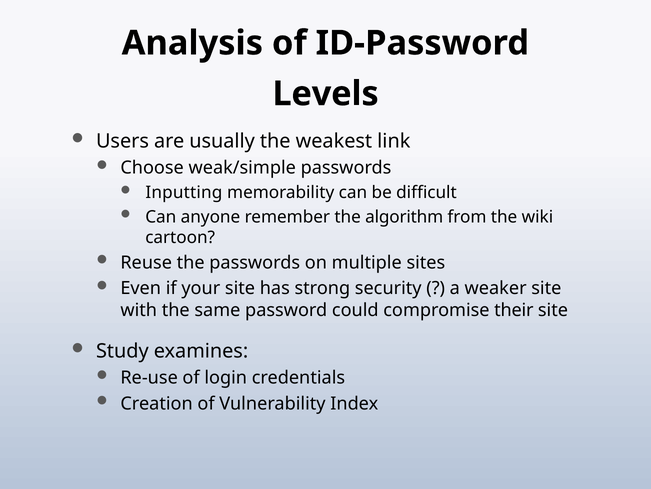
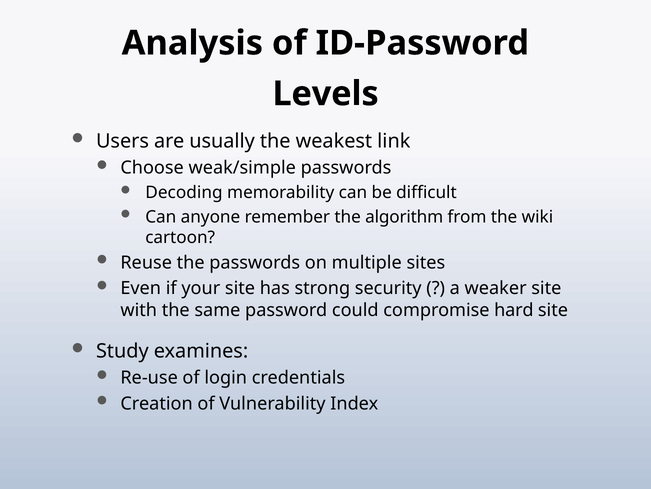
Inputting: Inputting -> Decoding (184, 192)
their: their -> hard (514, 310)
